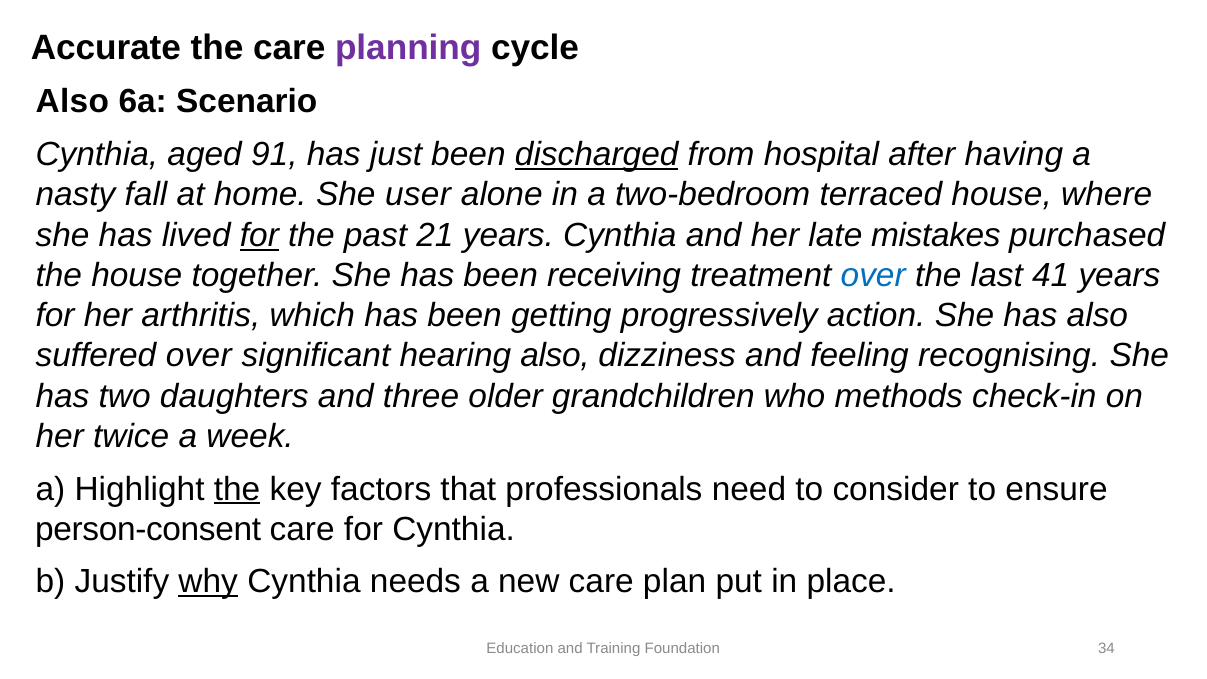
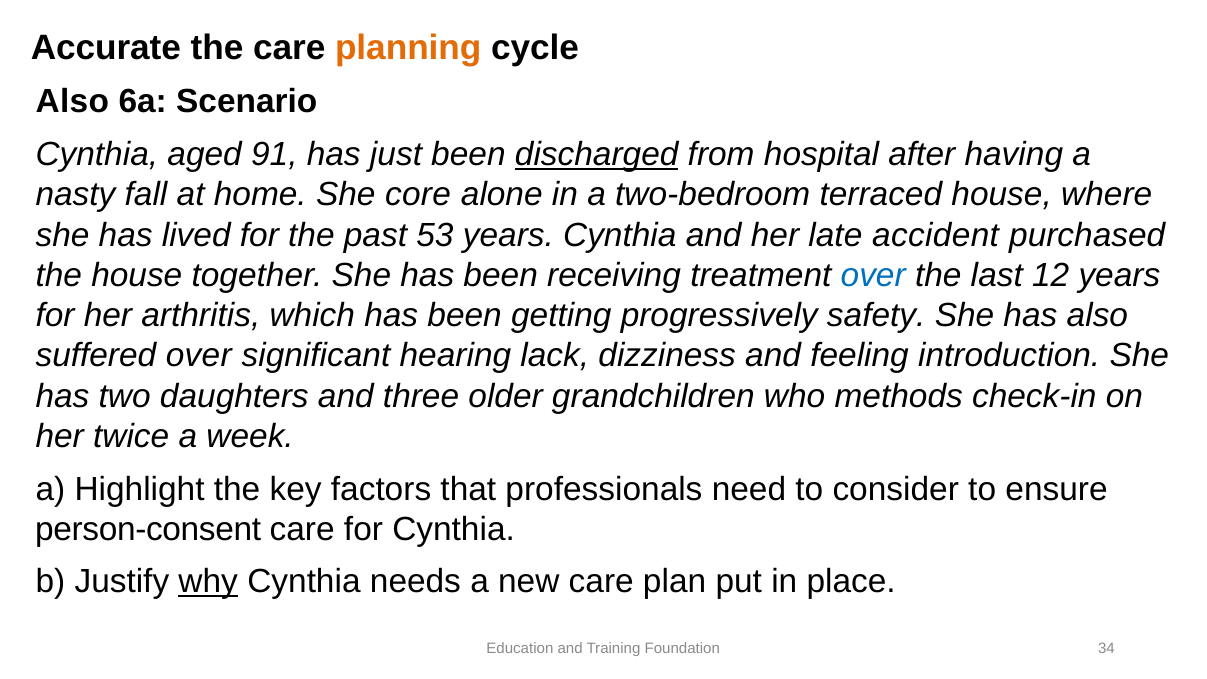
planning colour: purple -> orange (408, 48)
user: user -> core (418, 195)
for underline: present -> none (259, 235)
21: 21 -> 53 (435, 235)
mistakes: mistakes -> accident (936, 235)
41: 41 -> 12 (1051, 275)
action: action -> safety (876, 316)
hearing also: also -> lack (555, 356)
recognising: recognising -> introduction (1009, 356)
the underline: present -> none (237, 489)
